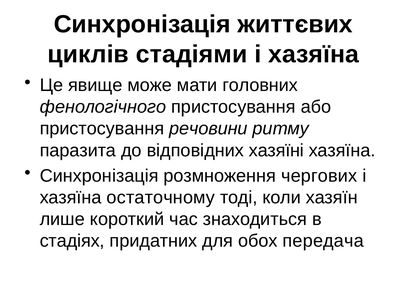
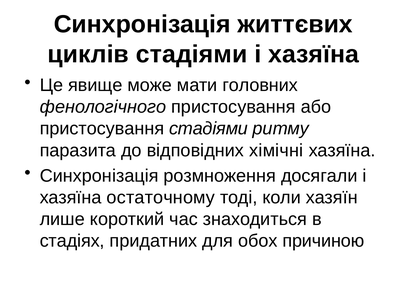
пристосування речовини: речовини -> стадіями (209, 129)
хазяїні: хазяїні -> хімічні (276, 151)
чергових: чергових -> досягали (319, 176)
передача: передача -> причиною (323, 241)
